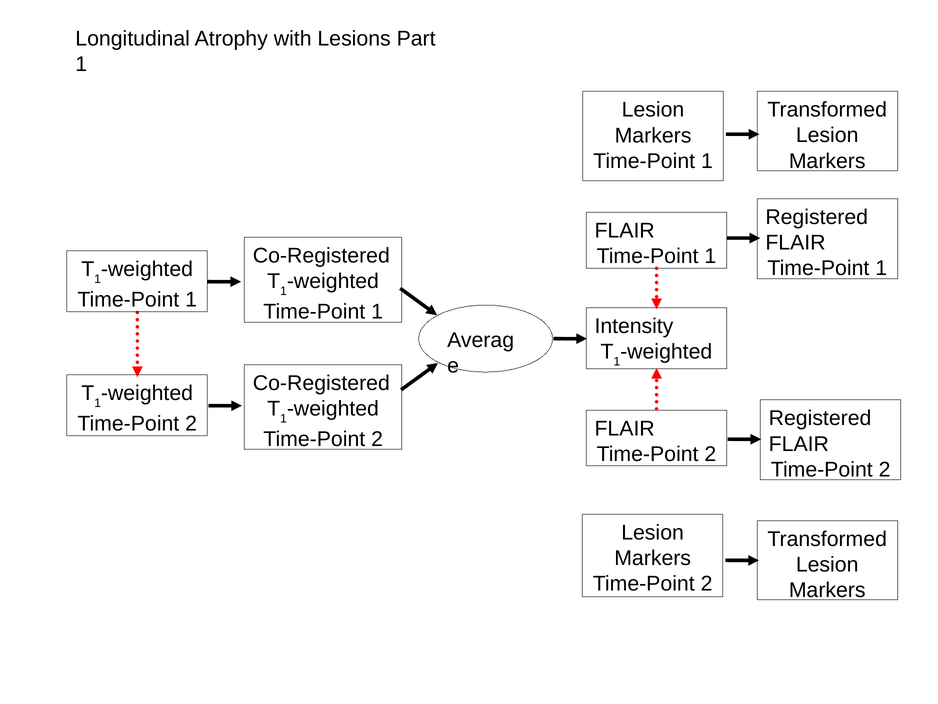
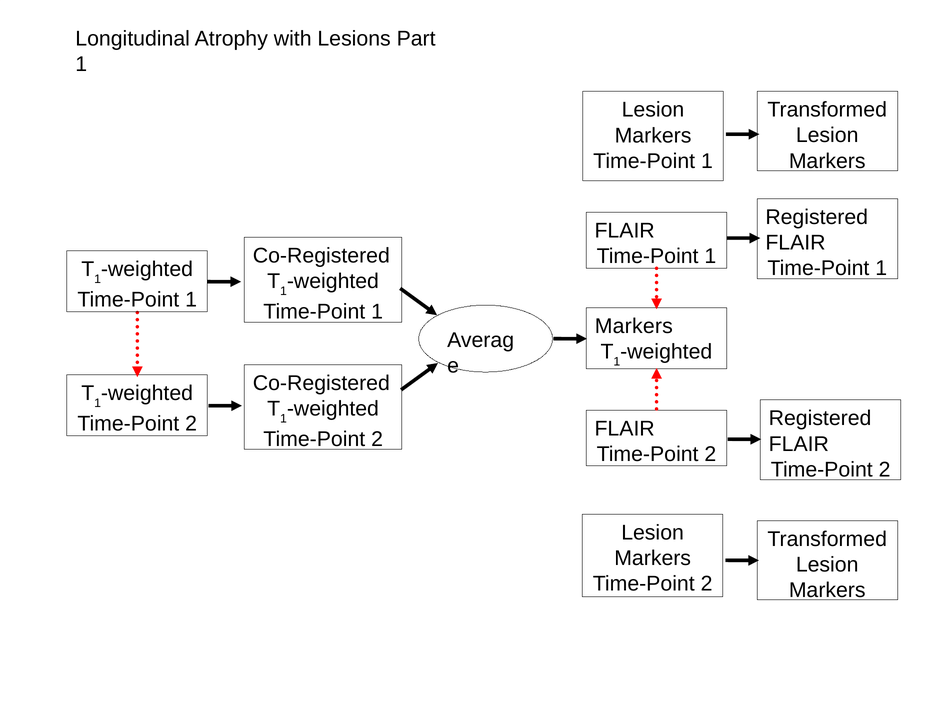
Intensity: Intensity -> Markers (634, 326)
